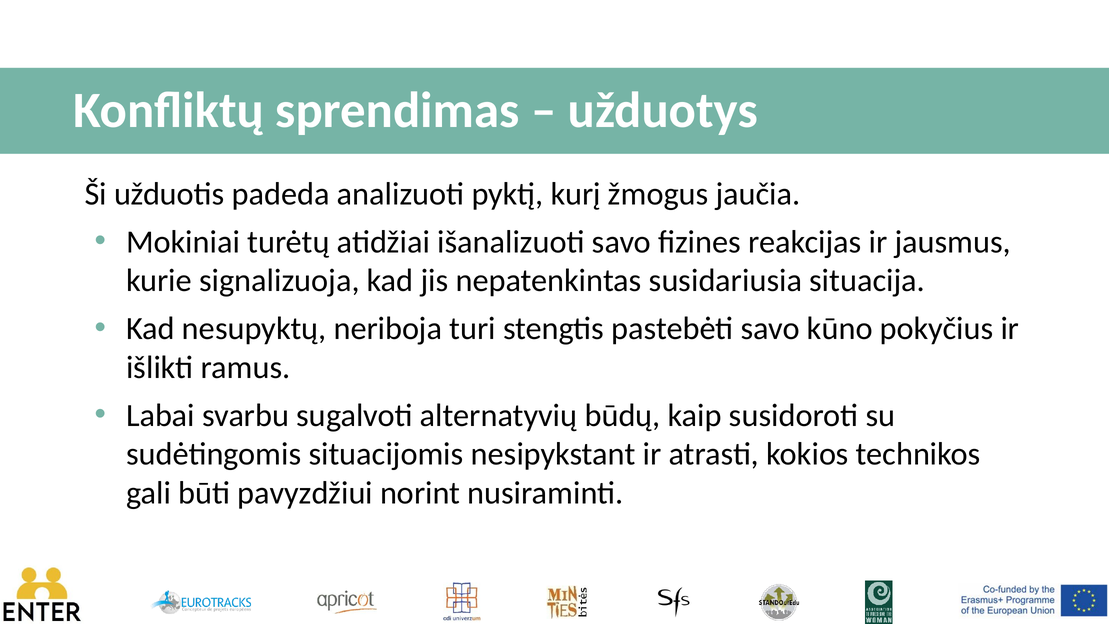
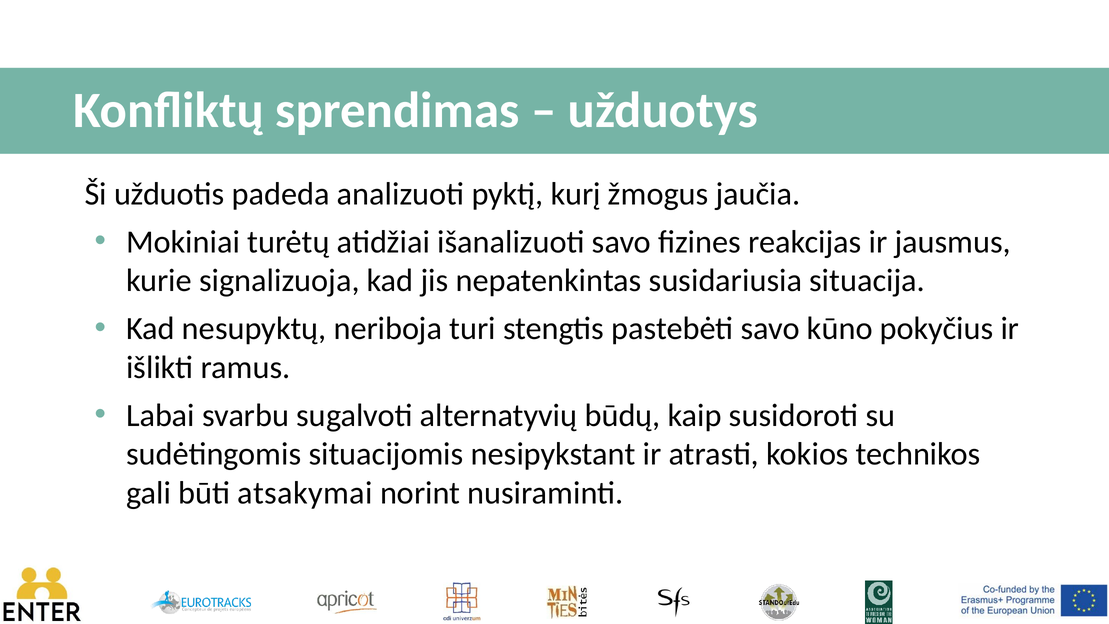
pavyzdžiui: pavyzdžiui -> atsakymai (305, 493)
